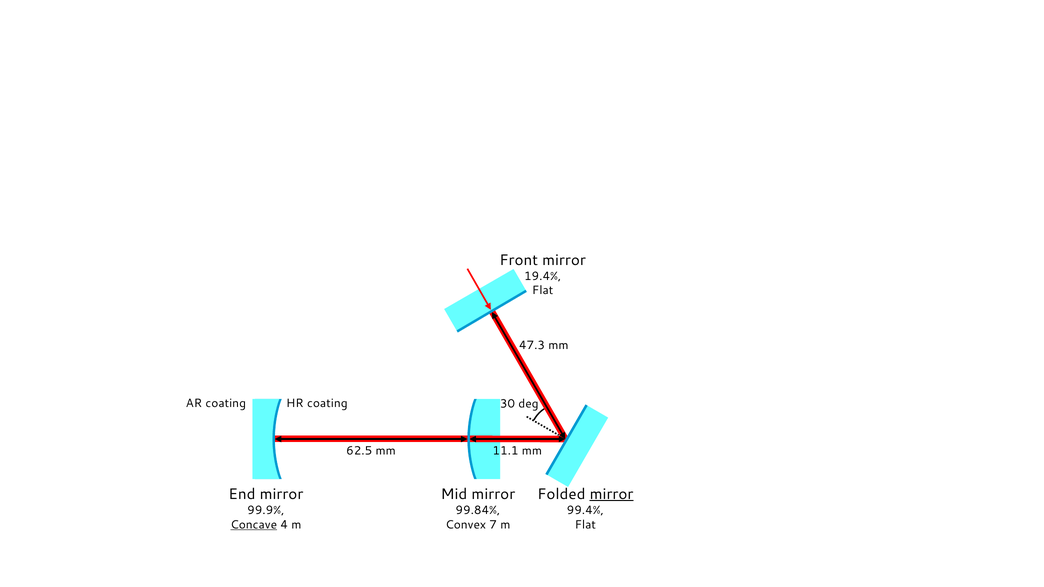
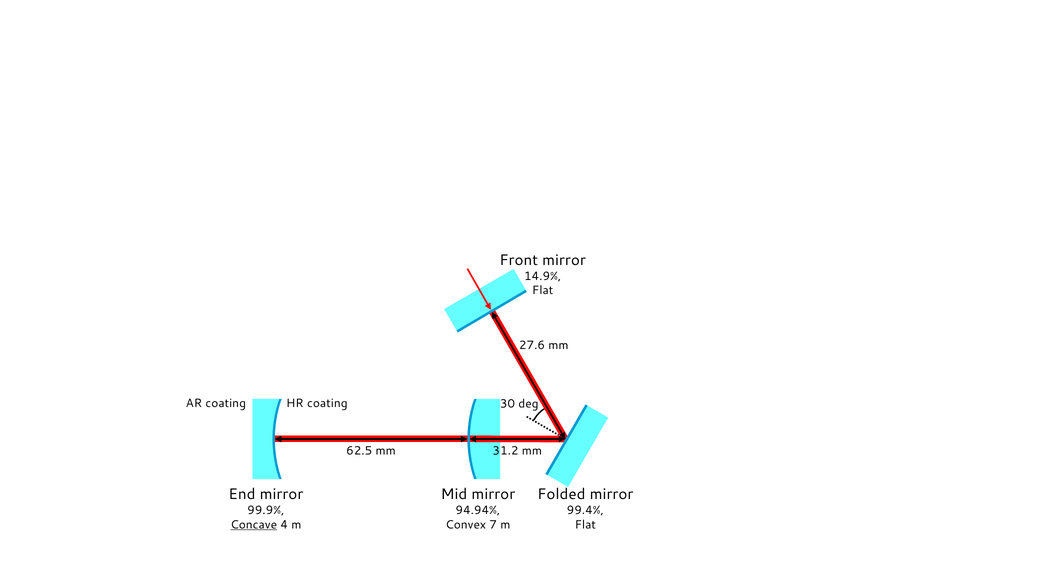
19.4%: 19.4% -> 14.9% (543, 276)
47.3: 47.3 -> 27.6 (532, 346)
11.1: 11.1 -> 31.2 (506, 451)
mirror underline: present -> none (612, 494)
99.84%: 99.84% -> 94.94% (478, 510)
